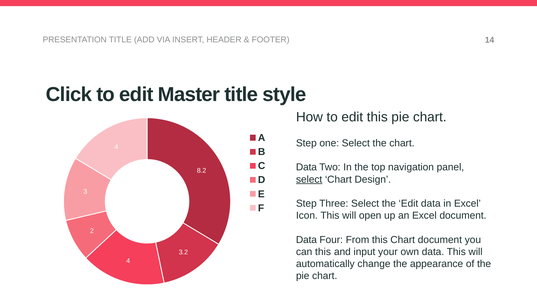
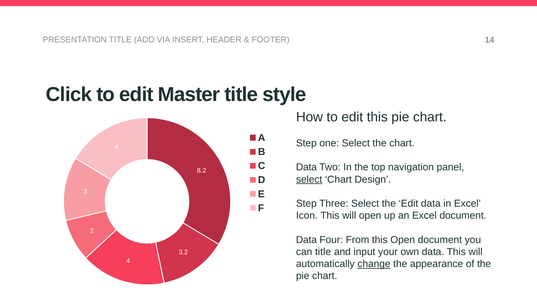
this Chart: Chart -> Open (403, 240)
can this: this -> title (323, 252)
change underline: none -> present (374, 264)
